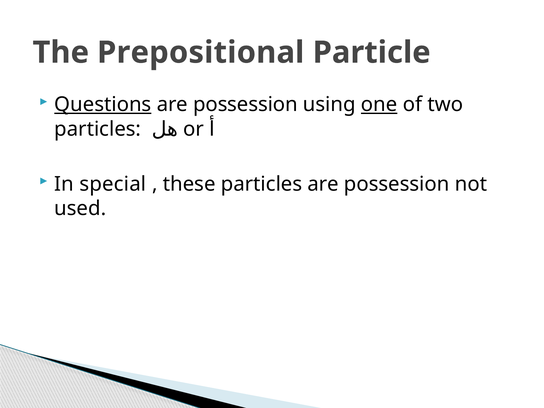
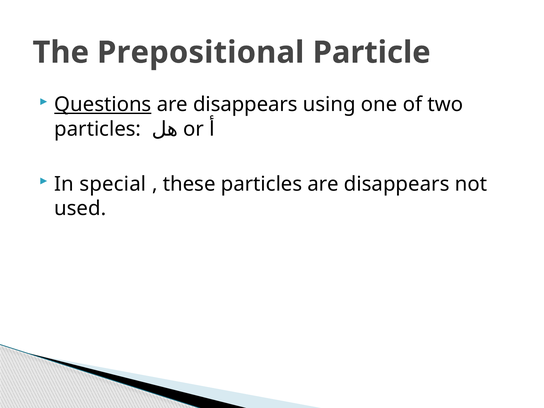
possession: possession -> disappears (245, 104)
one underline: present -> none (379, 104)
particles are possession: possession -> disappears (397, 184)
